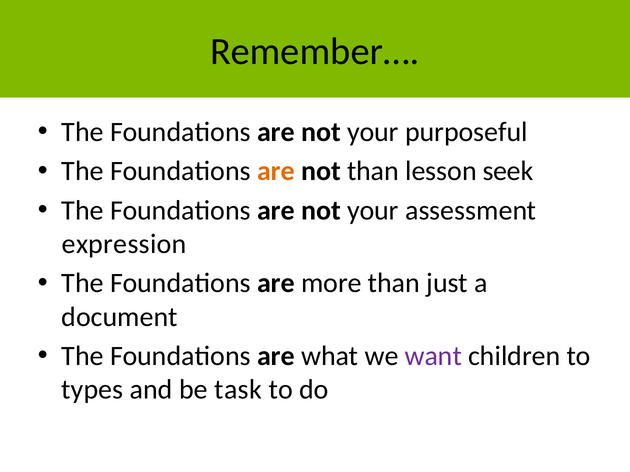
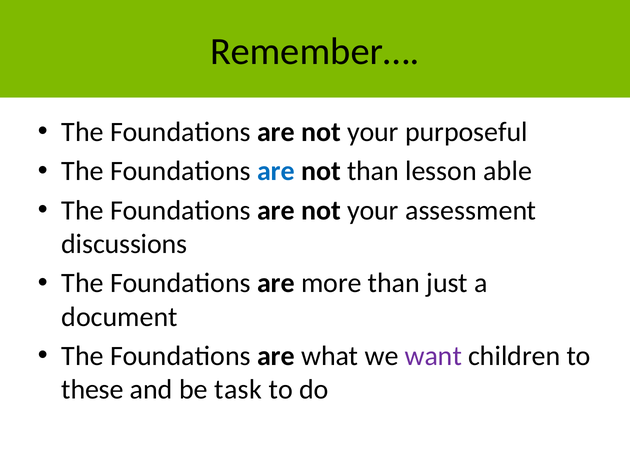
are colour: orange -> blue (276, 171)
seek: seek -> able (508, 171)
expression: expression -> discussions (124, 244)
types: types -> these (93, 390)
